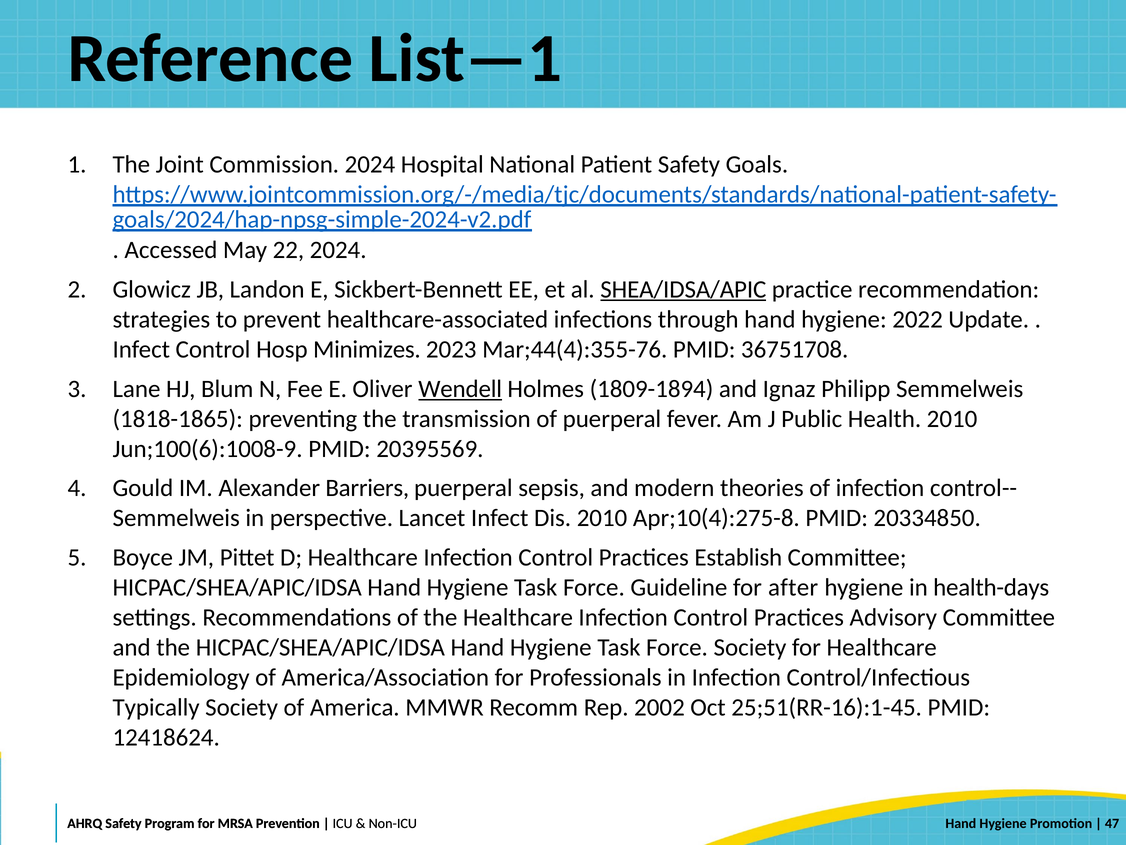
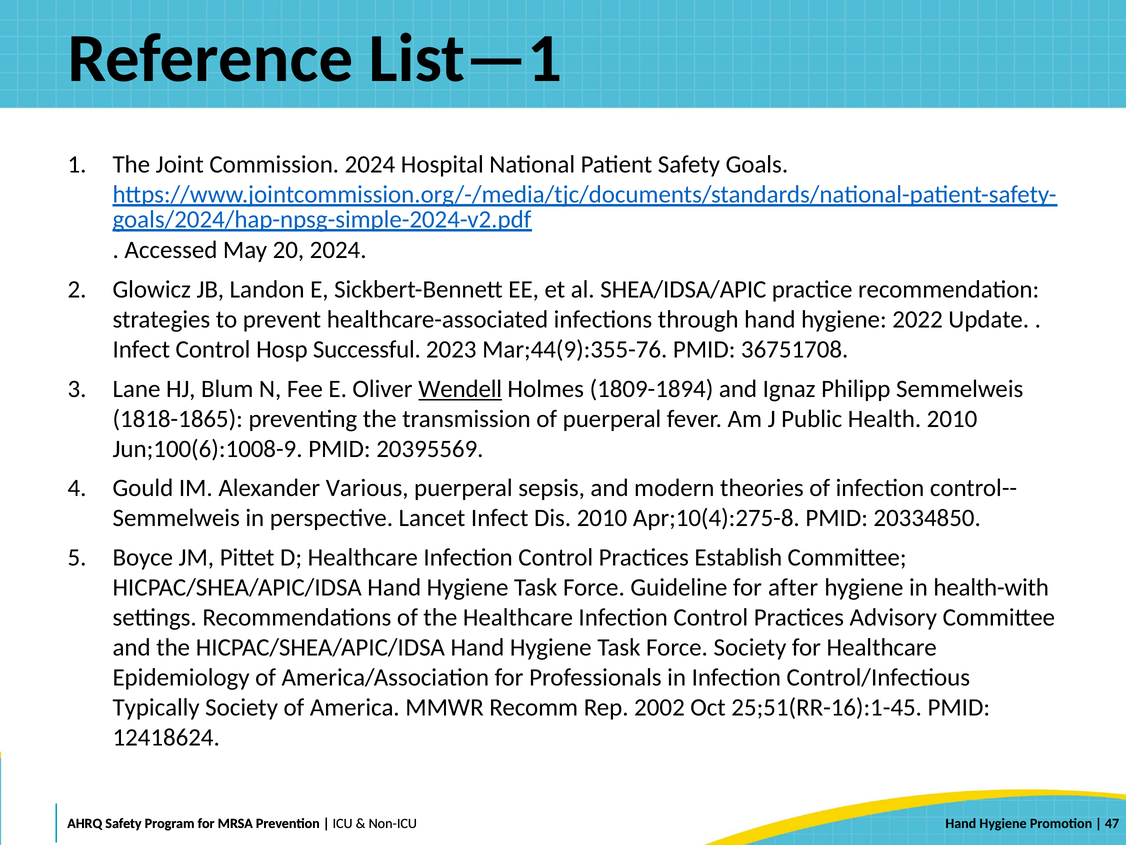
22: 22 -> 20 (288, 250)
SHEA/IDSA/APIC underline: present -> none (683, 289)
Minimizes: Minimizes -> Successful (367, 349)
Mar;44(4):355-76: Mar;44(4):355-76 -> Mar;44(9):355-76 (575, 349)
Barriers: Barriers -> Various (367, 488)
health-days: health-days -> health-with (991, 587)
